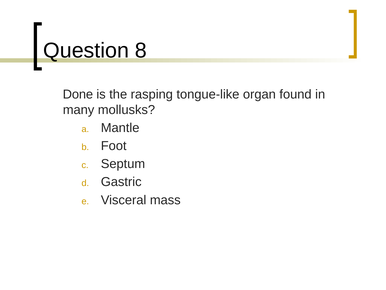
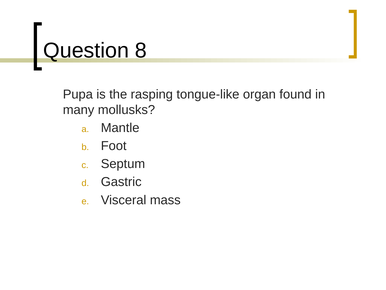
Done: Done -> Pupa (78, 94)
